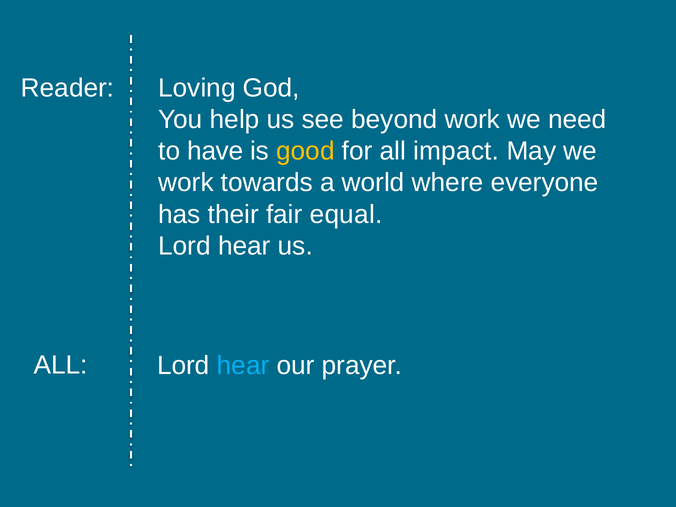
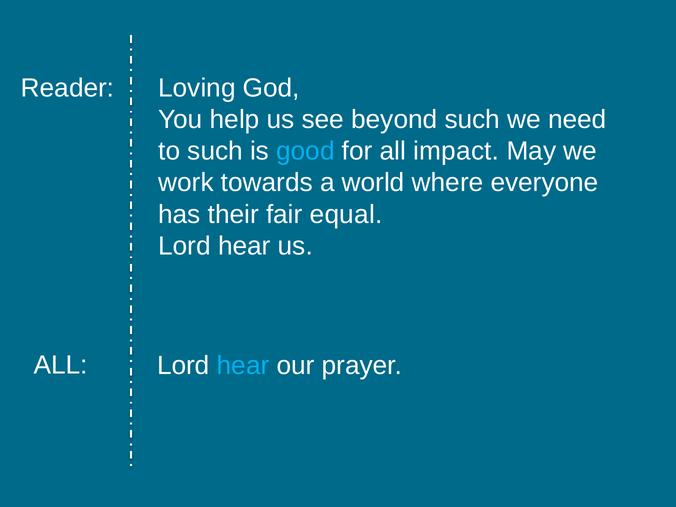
beyond work: work -> such (472, 120)
to have: have -> such (215, 151)
good colour: yellow -> light blue (305, 151)
